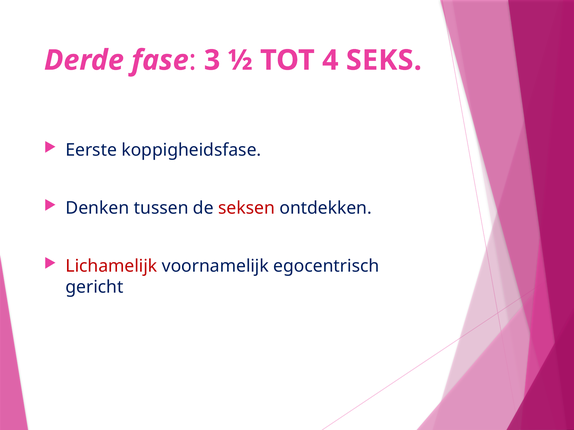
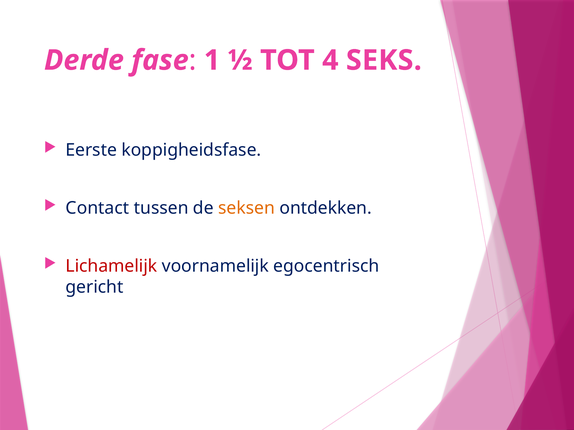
3: 3 -> 1 (212, 60)
Denken: Denken -> Contact (97, 208)
seksen colour: red -> orange (247, 208)
